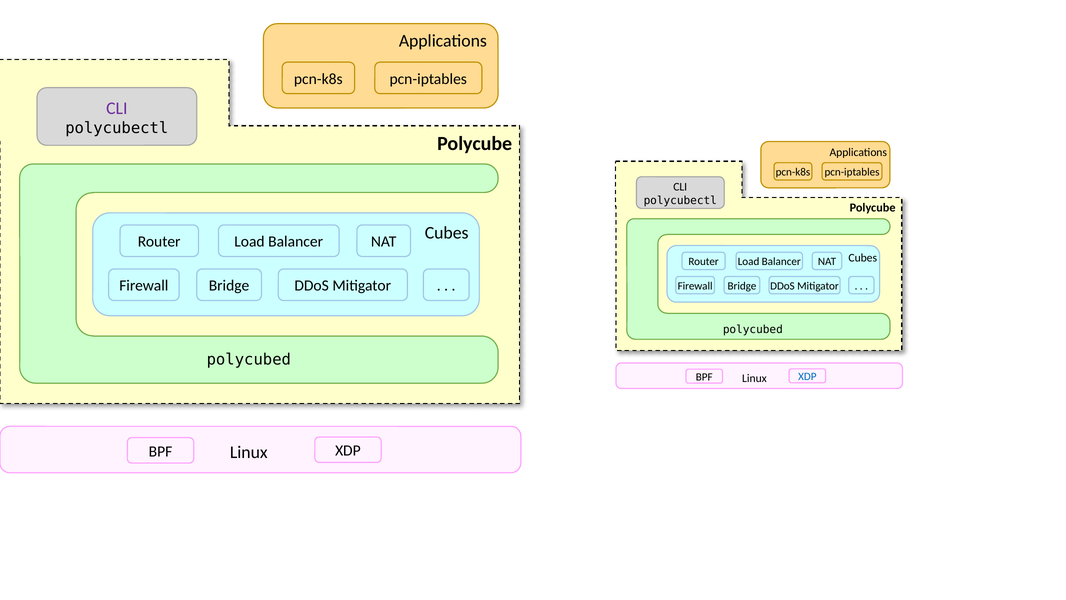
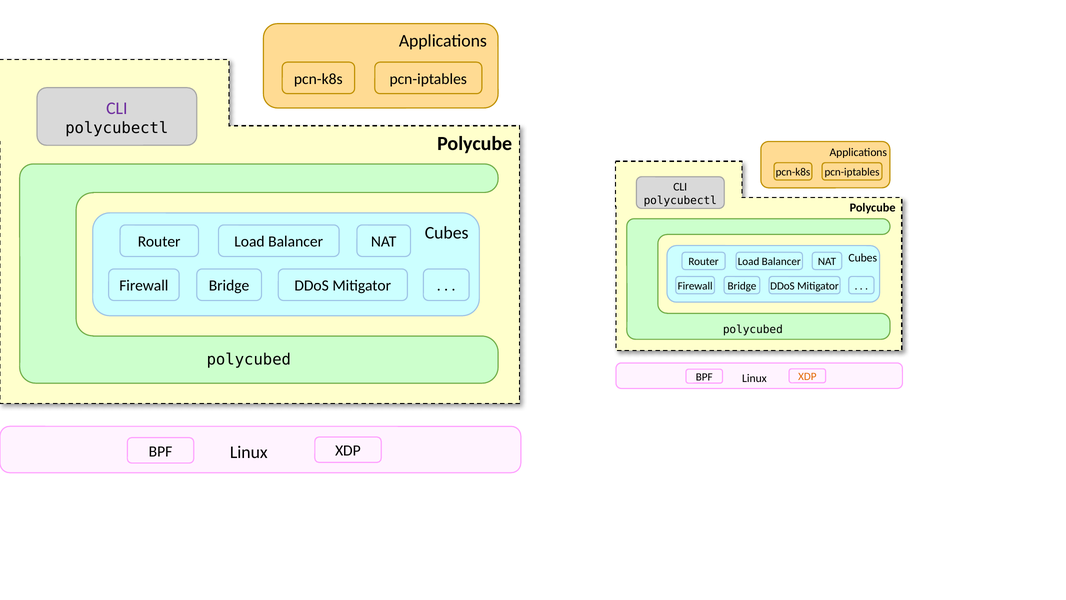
XDP colour: blue -> orange (807, 376)
